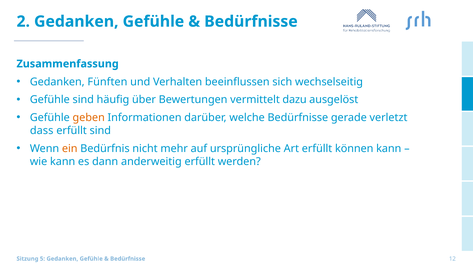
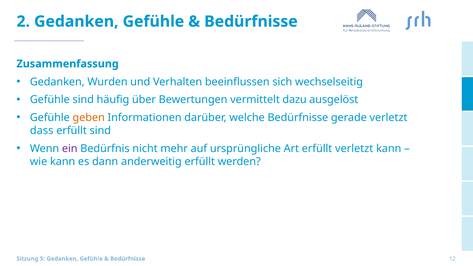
Fünften: Fünften -> Wurden (108, 82)
ein colour: orange -> purple (70, 149)
erfüllt können: können -> verletzt (354, 149)
